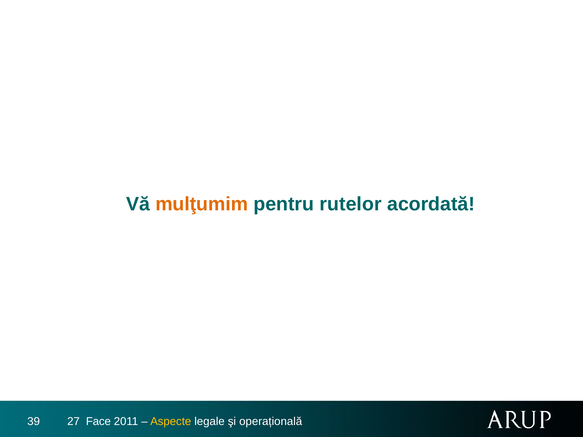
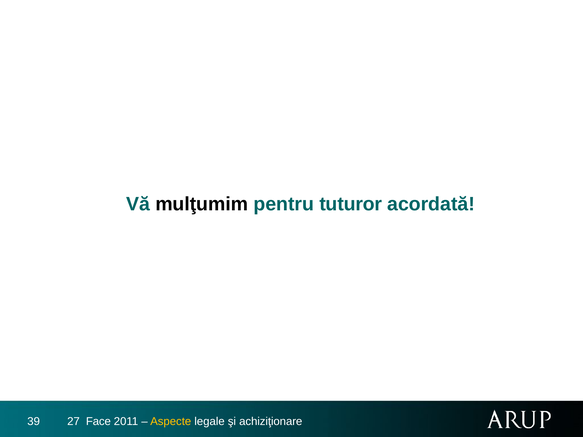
mulţumim colour: orange -> black (202, 204)
rutelor: rutelor -> tuturor (351, 204)
operațională: operațională -> achiziţionare (271, 422)
